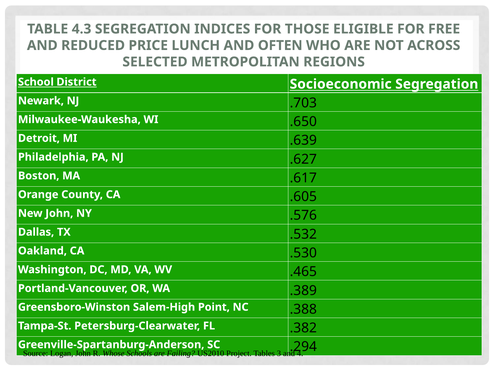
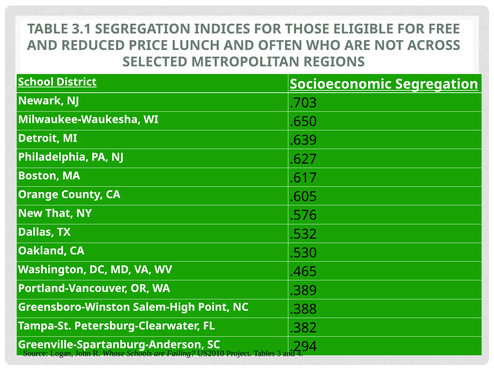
4.3: 4.3 -> 3.1 (82, 29)
New John: John -> That (59, 214)
